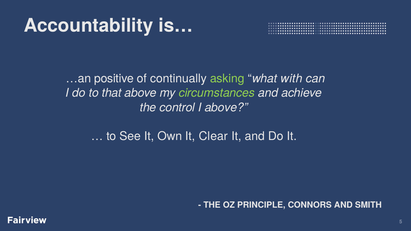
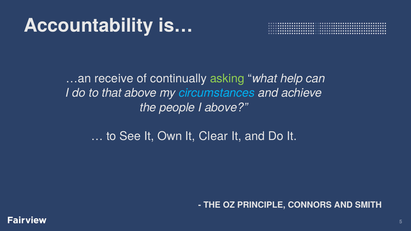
positive: positive -> receive (114, 79)
with: with -> help (292, 79)
circumstances colour: light green -> light blue (217, 93)
control: control -> people (177, 107)
